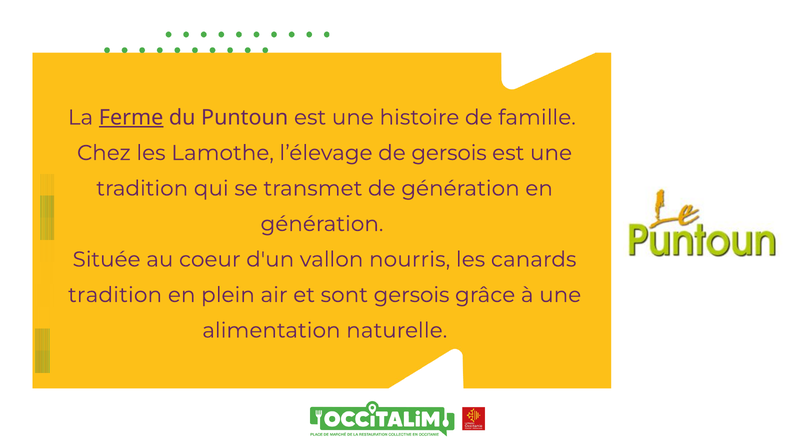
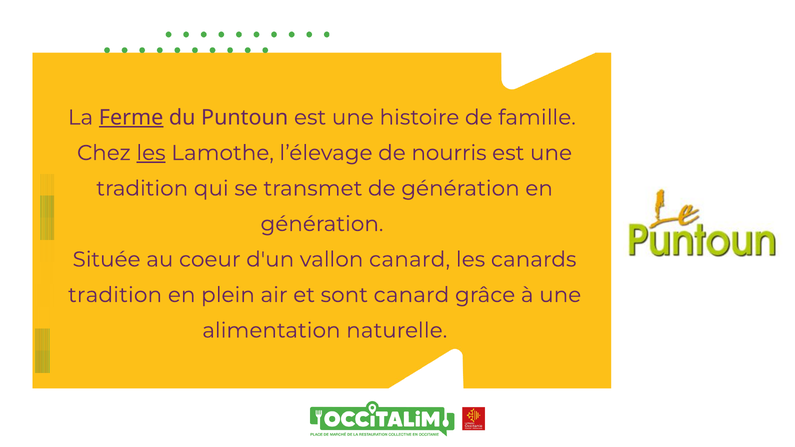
les underline: none -> present (151, 153)
de gersois: gersois -> nourris (449, 153)
vallon nourris: nourris -> canard (410, 260)
sont gersois: gersois -> canard (411, 295)
